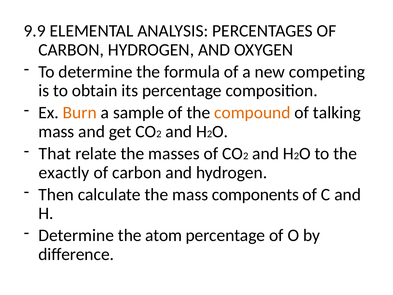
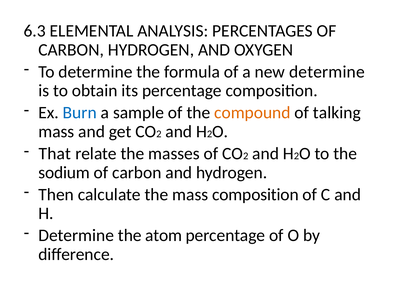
9.9: 9.9 -> 6.3 (35, 31)
new competing: competing -> determine (327, 72)
Burn colour: orange -> blue (80, 113)
exactly: exactly -> sodium (64, 172)
mass components: components -> composition (255, 194)
